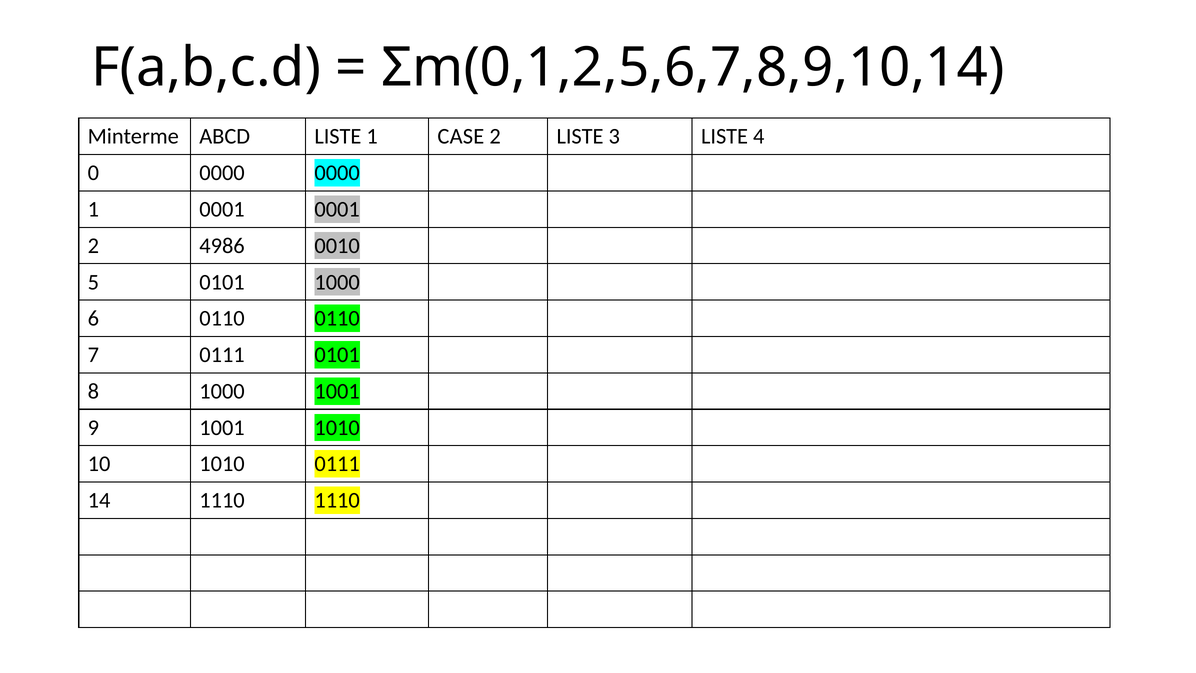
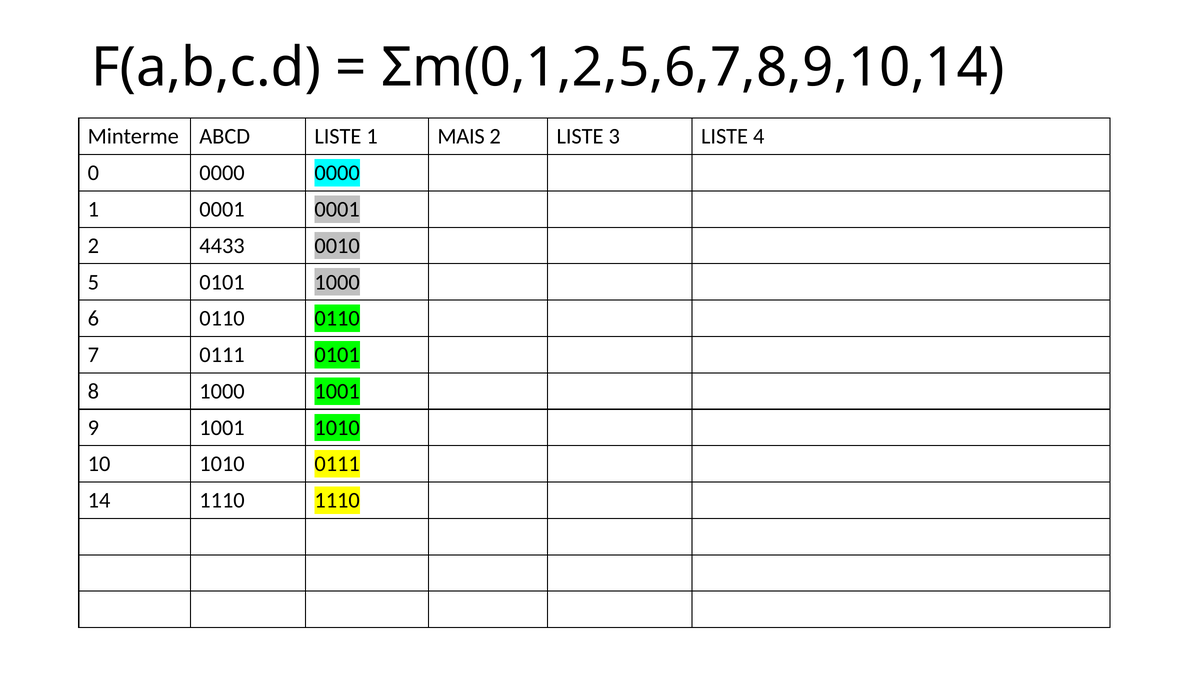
CASE: CASE -> MAIS (461, 137)
4986: 4986 -> 4433 (222, 246)
